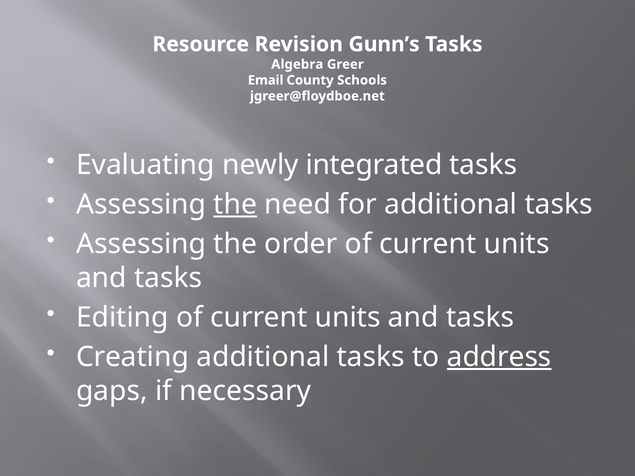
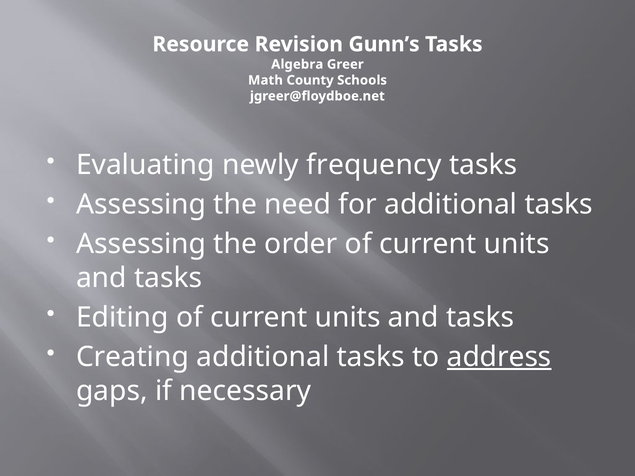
Email: Email -> Math (265, 80)
integrated: integrated -> frequency (374, 165)
the underline: present -> none (235, 204)
